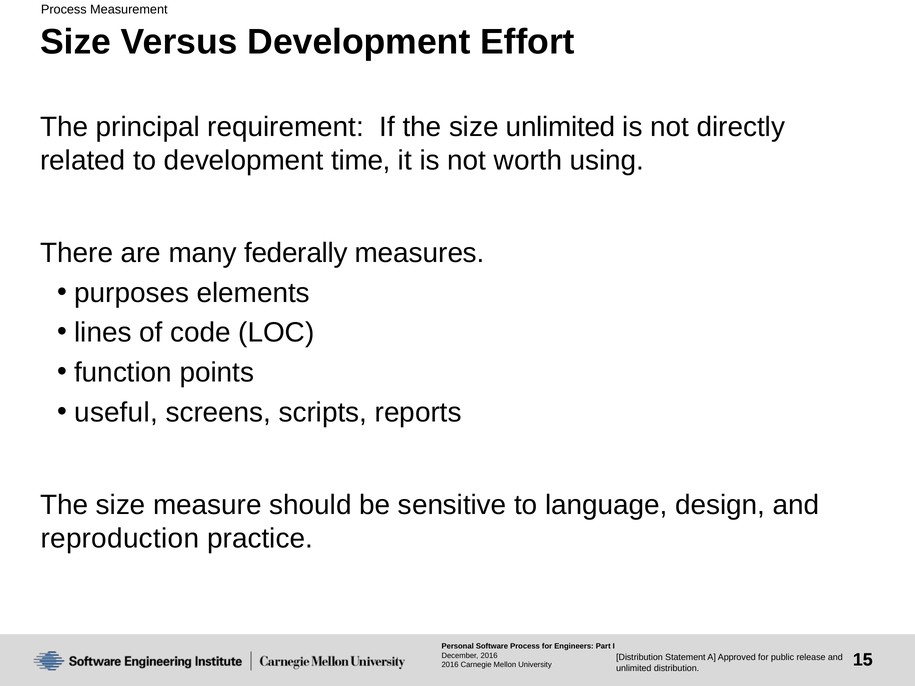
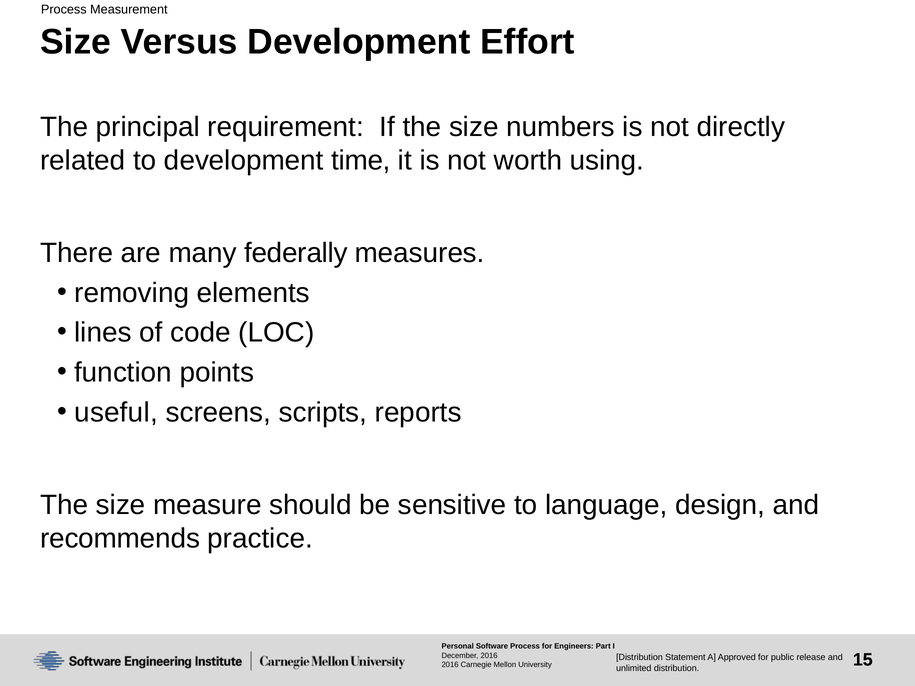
size unlimited: unlimited -> numbers (561, 127)
purposes: purposes -> removing (132, 293)
reproduction: reproduction -> recommends (120, 539)
